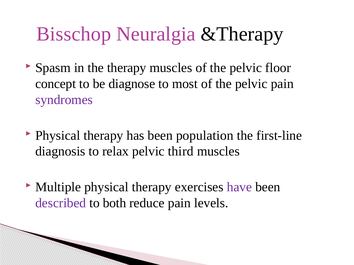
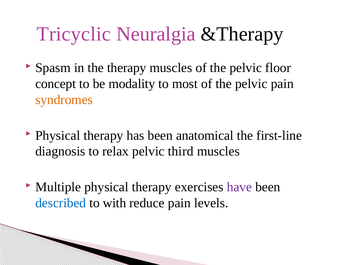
Bisschop: Bisschop -> Tricyclic (74, 34)
diagnose: diagnose -> modality (132, 84)
syndromes colour: purple -> orange (64, 100)
population: population -> anatomical (205, 136)
described colour: purple -> blue (61, 203)
both: both -> with (115, 203)
